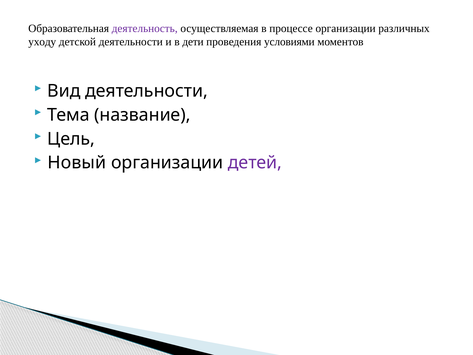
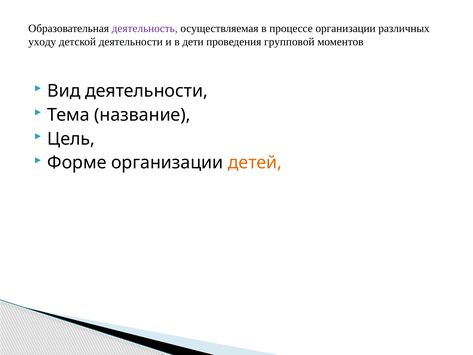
условиями: условиями -> групповой (289, 42)
Новый: Новый -> Форме (77, 163)
детей colour: purple -> orange (255, 163)
